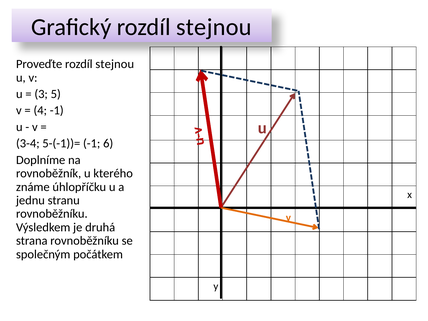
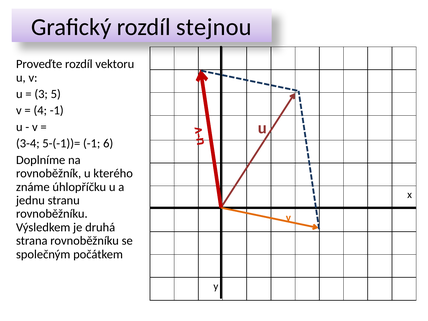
Proveďte rozdíl stejnou: stejnou -> vektoru (115, 64)
